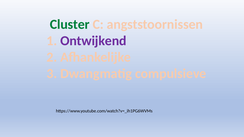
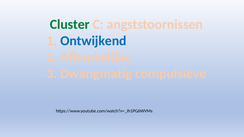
Ontwijkend colour: purple -> blue (93, 41)
